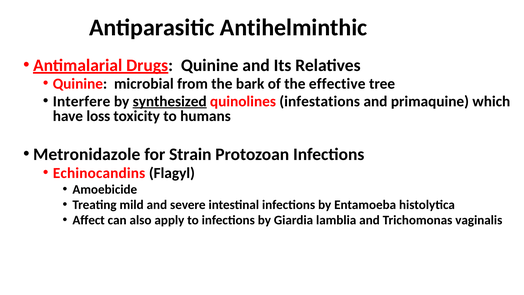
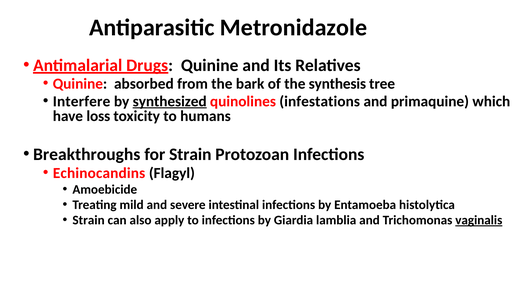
Antihelminthic: Antihelminthic -> Metronidazole (294, 28)
microbial: microbial -> absorbed (144, 84)
effective: effective -> synthesis (337, 84)
Metronidazole: Metronidazole -> Breakthroughs (87, 154)
Affect: Affect -> Strain (89, 220)
vaginalis underline: none -> present (479, 220)
